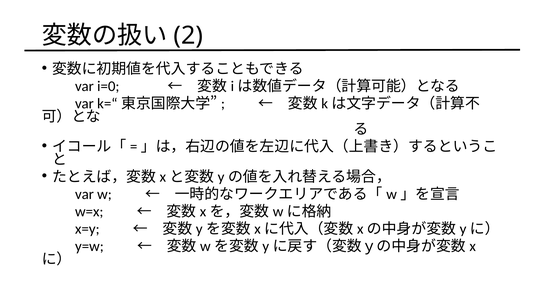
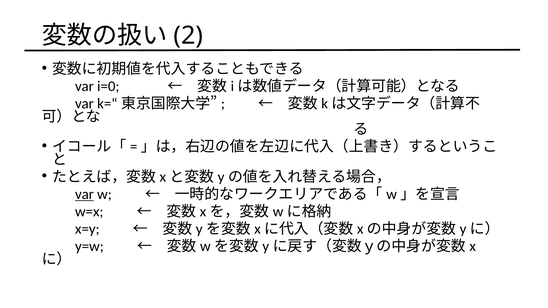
var underline: none -> present (84, 194)
